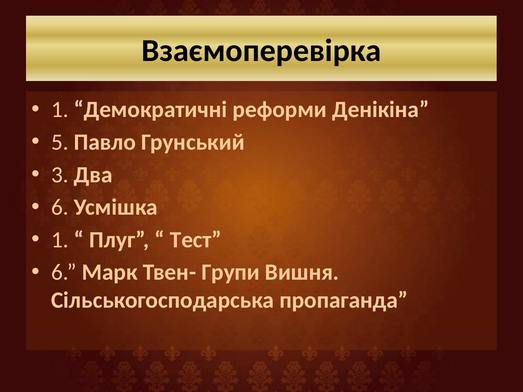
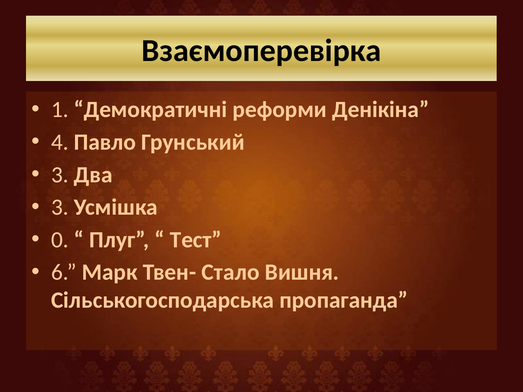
5: 5 -> 4 (60, 142)
6: 6 -> 3 (60, 207)
1: 1 -> 0 (60, 240)
Групи: Групи -> Стало (230, 272)
